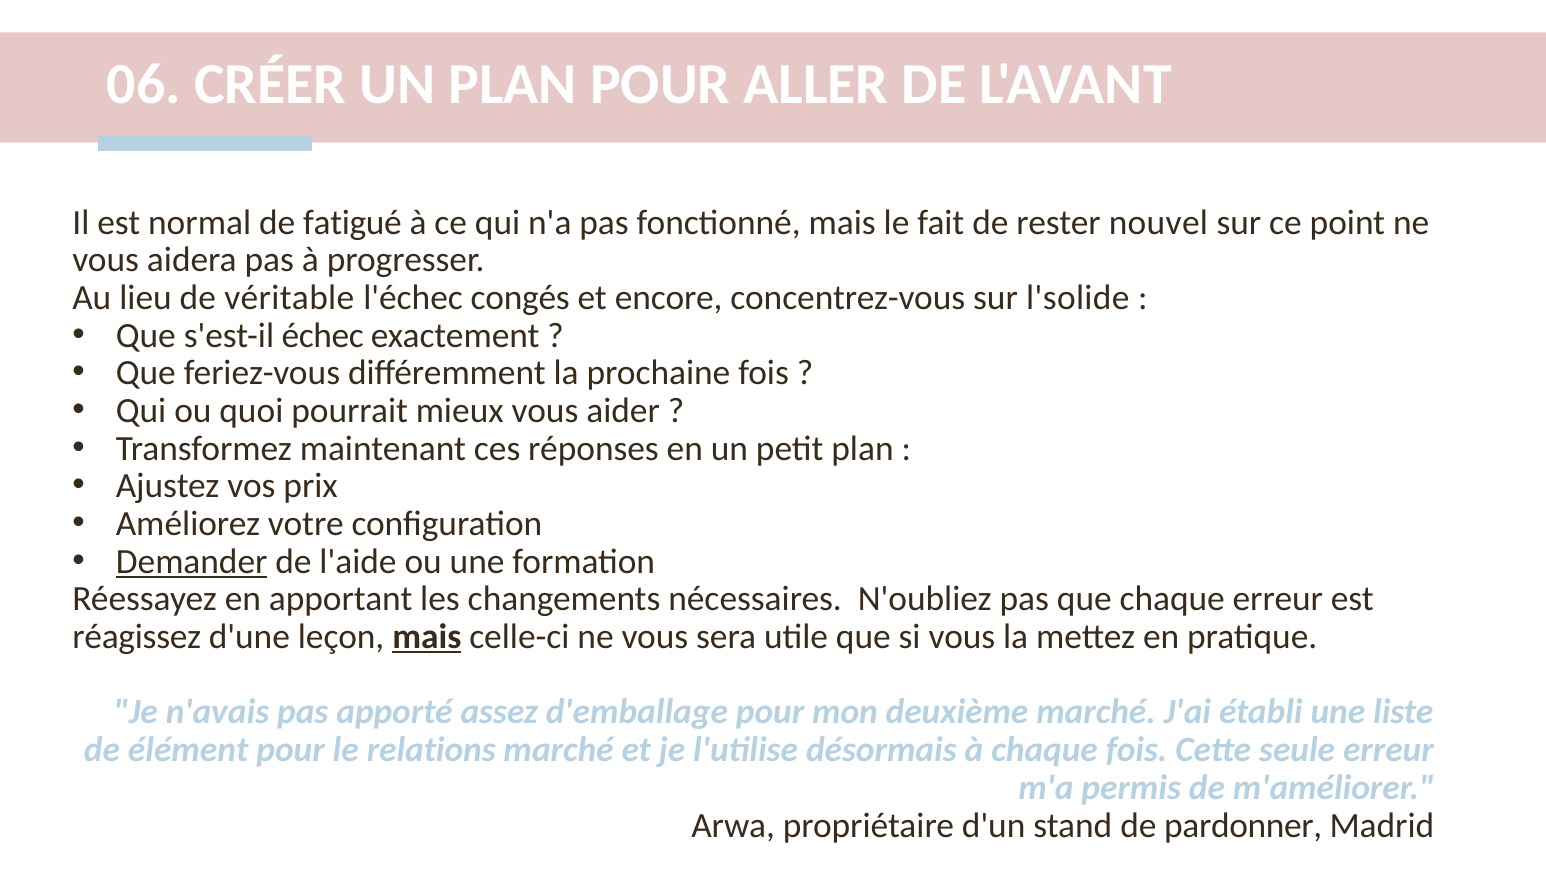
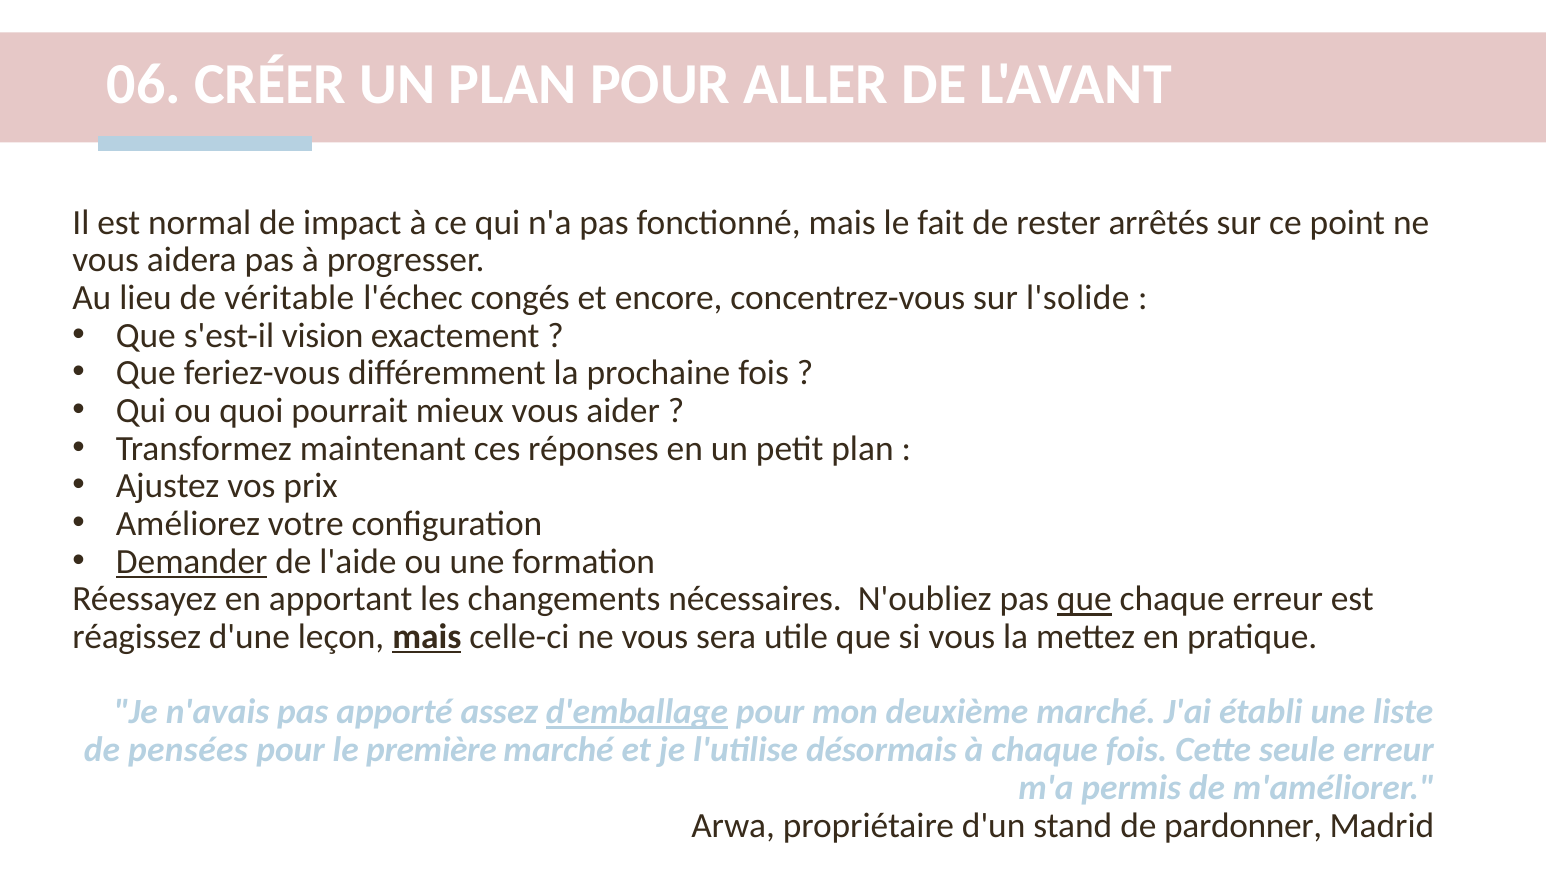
fatigué: fatigué -> impact (352, 223)
nouvel: nouvel -> arrêtés (1159, 223)
échec: échec -> vision (323, 336)
que underline: none -> present (1084, 600)
d'emballage underline: none -> present (637, 713)
élément: élément -> pensées (188, 751)
relations: relations -> première (431, 751)
